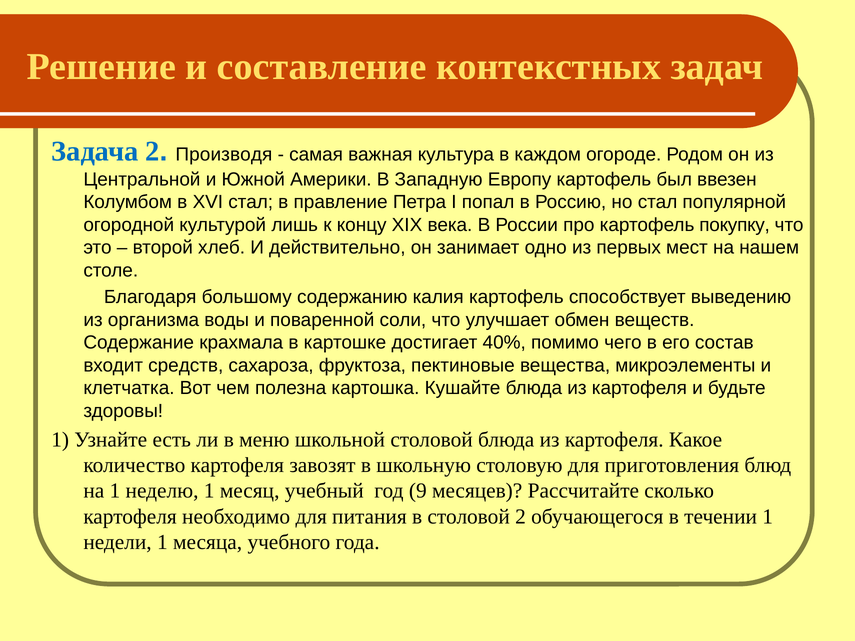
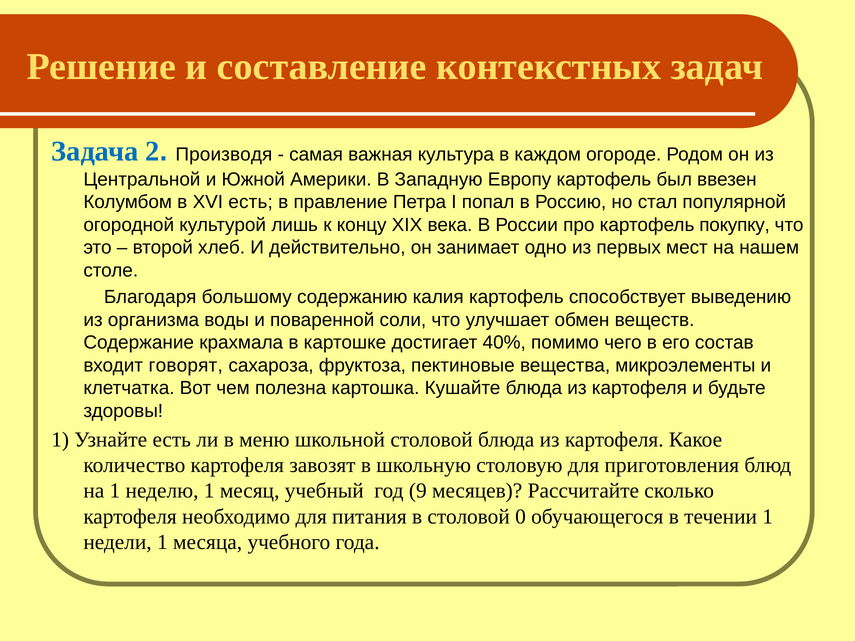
XVI стал: стал -> есть (251, 202)
средств: средств -> говорят (186, 366)
столовой 2: 2 -> 0 (521, 517)
